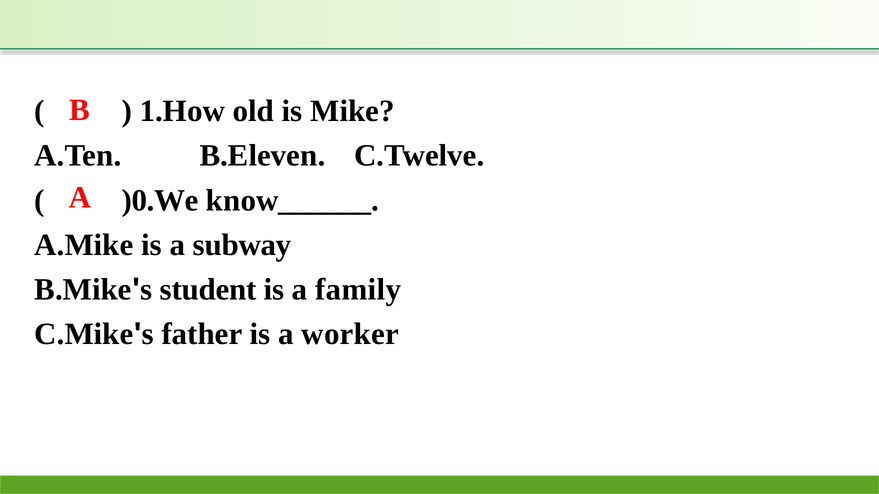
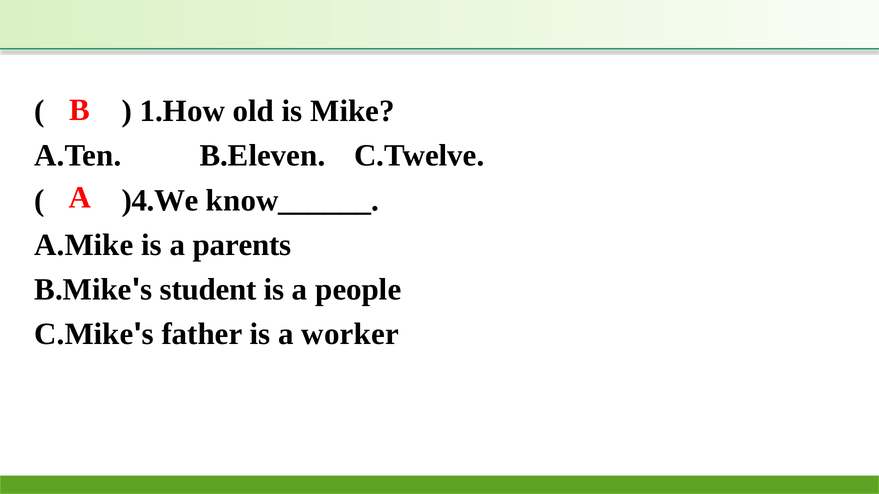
)0.We: )0.We -> )4.We (160, 200)
subway: subway -> parents (242, 245)
family: family -> people (358, 290)
